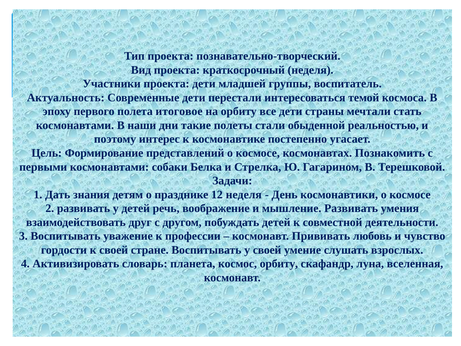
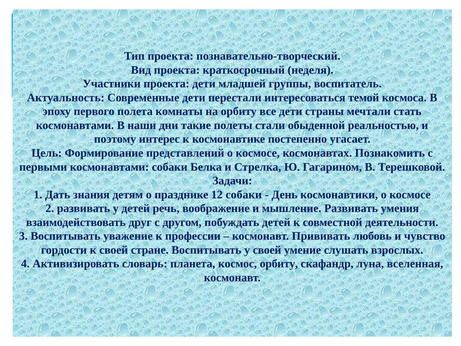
итоговое: итоговое -> комнаты (179, 111)
12 неделя: неделя -> собаки (244, 194)
